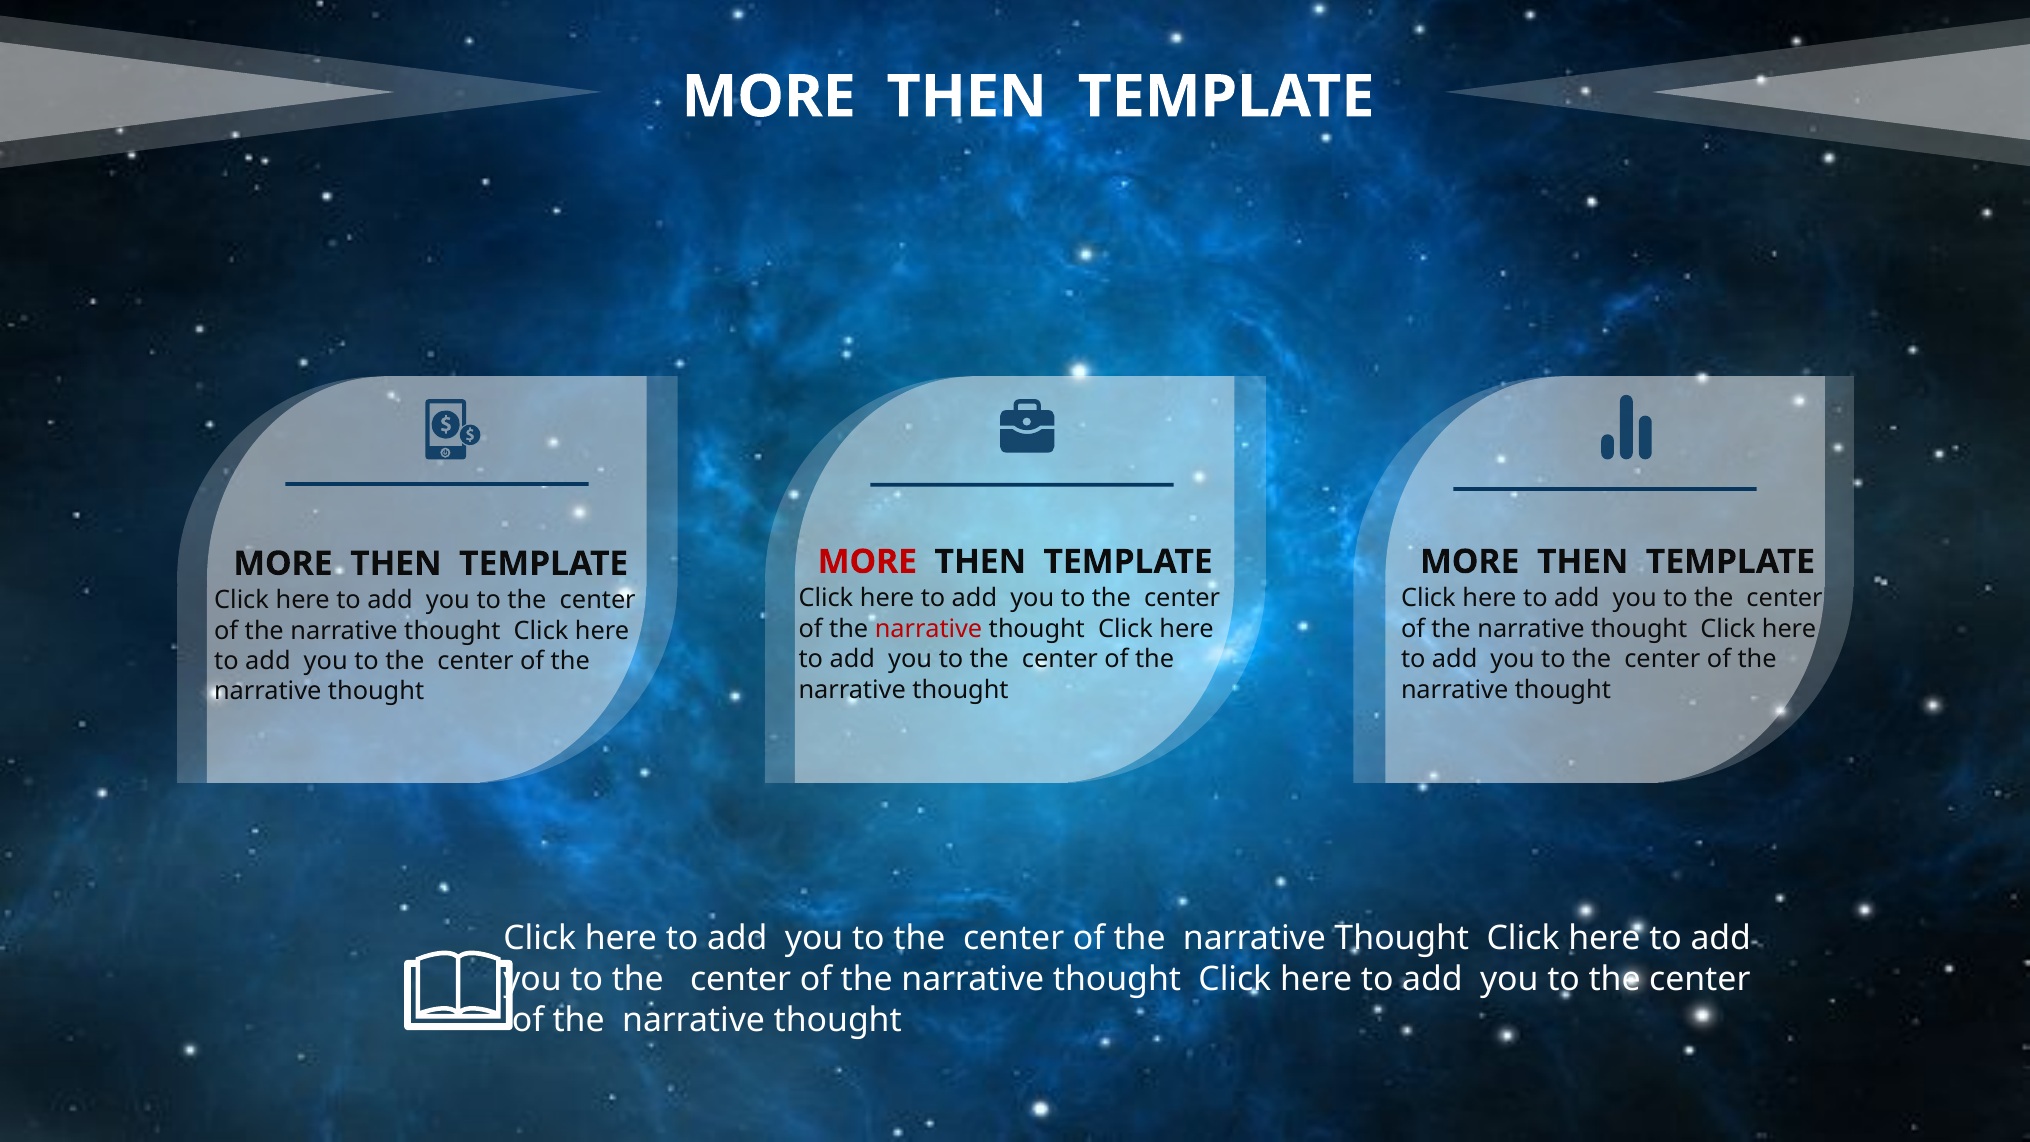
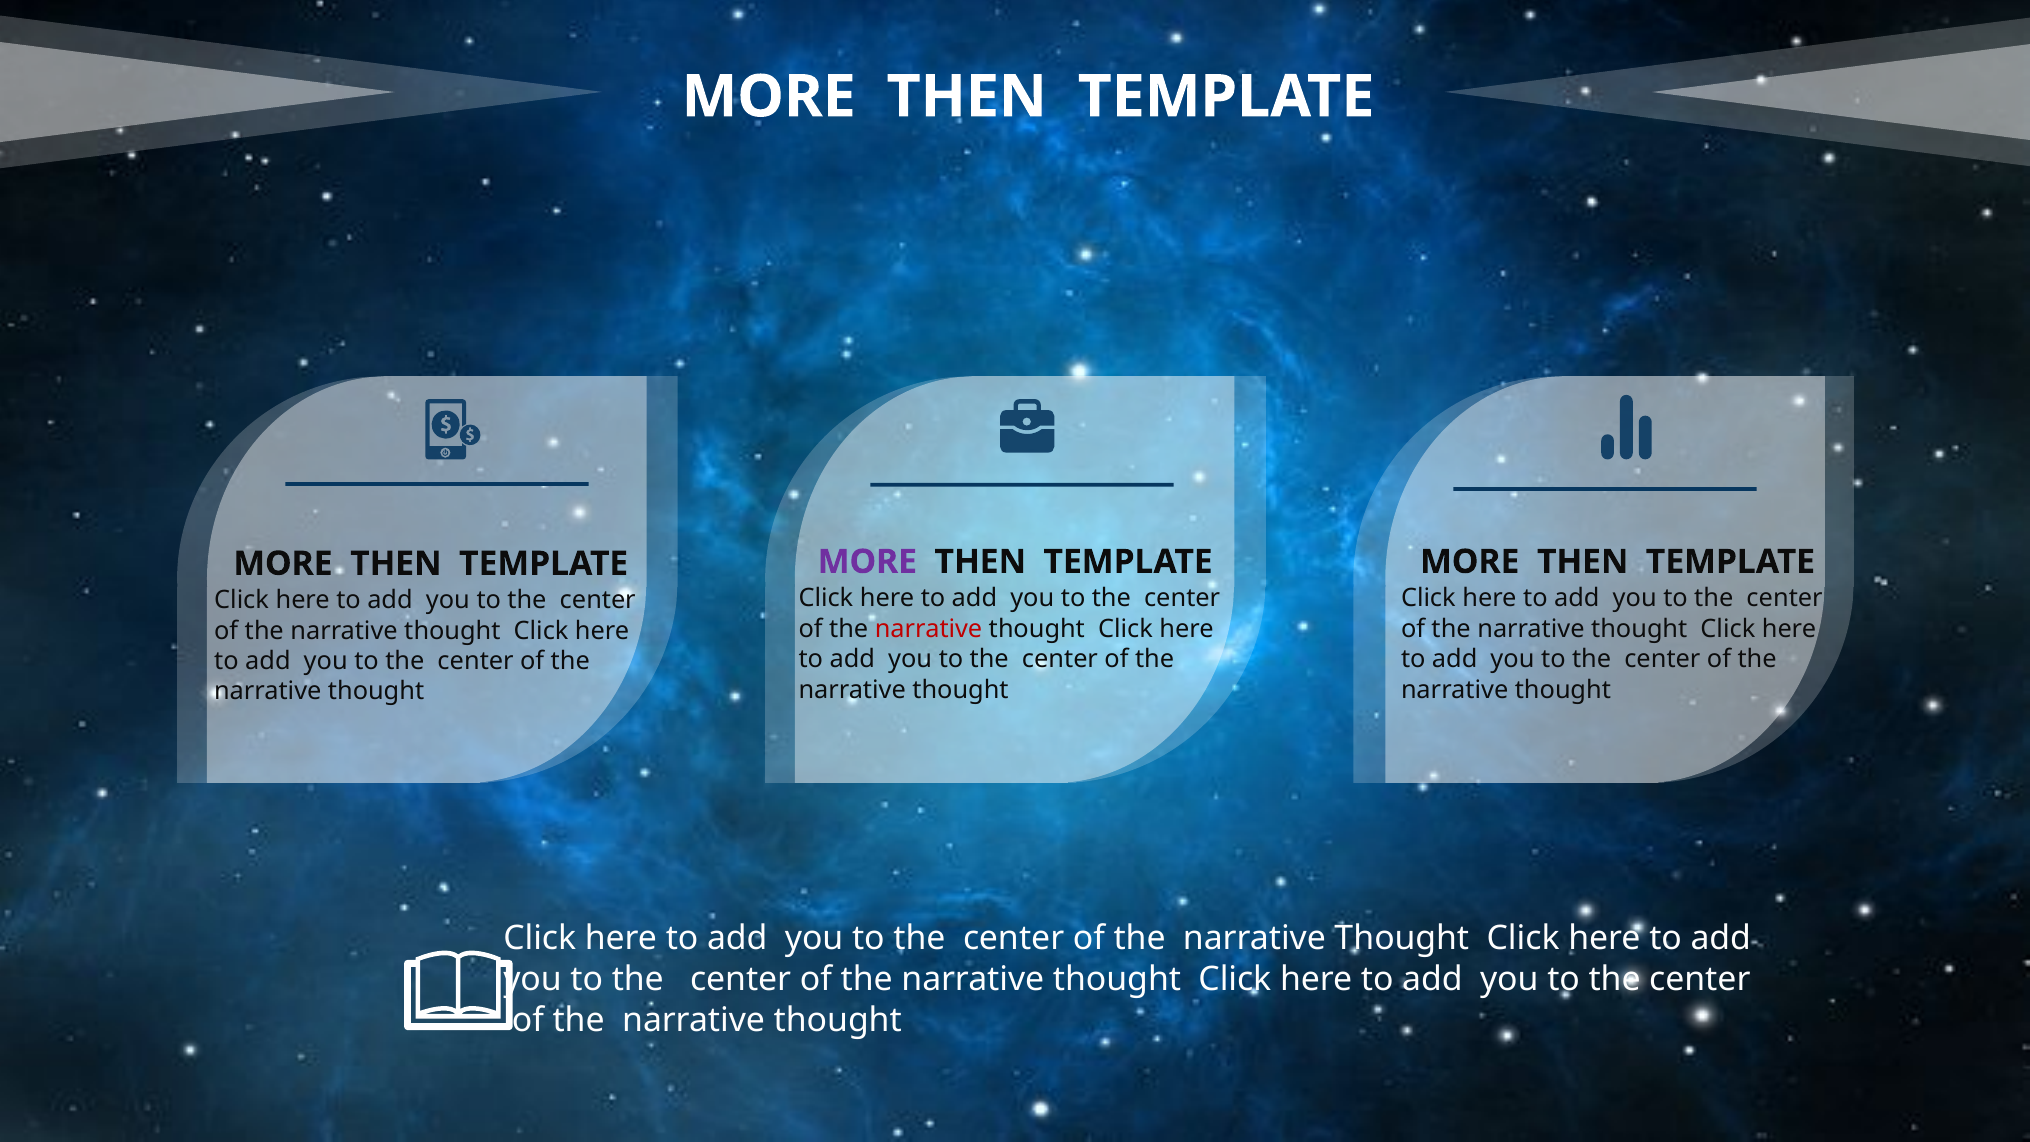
MORE colour: red -> purple (867, 562)
